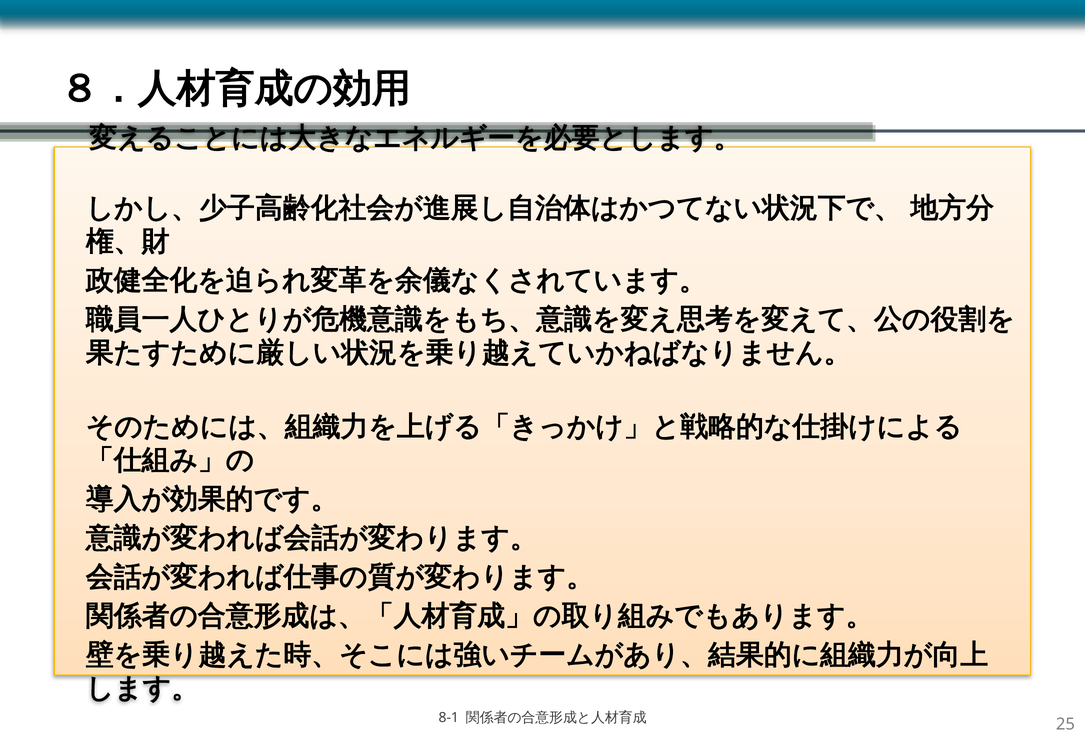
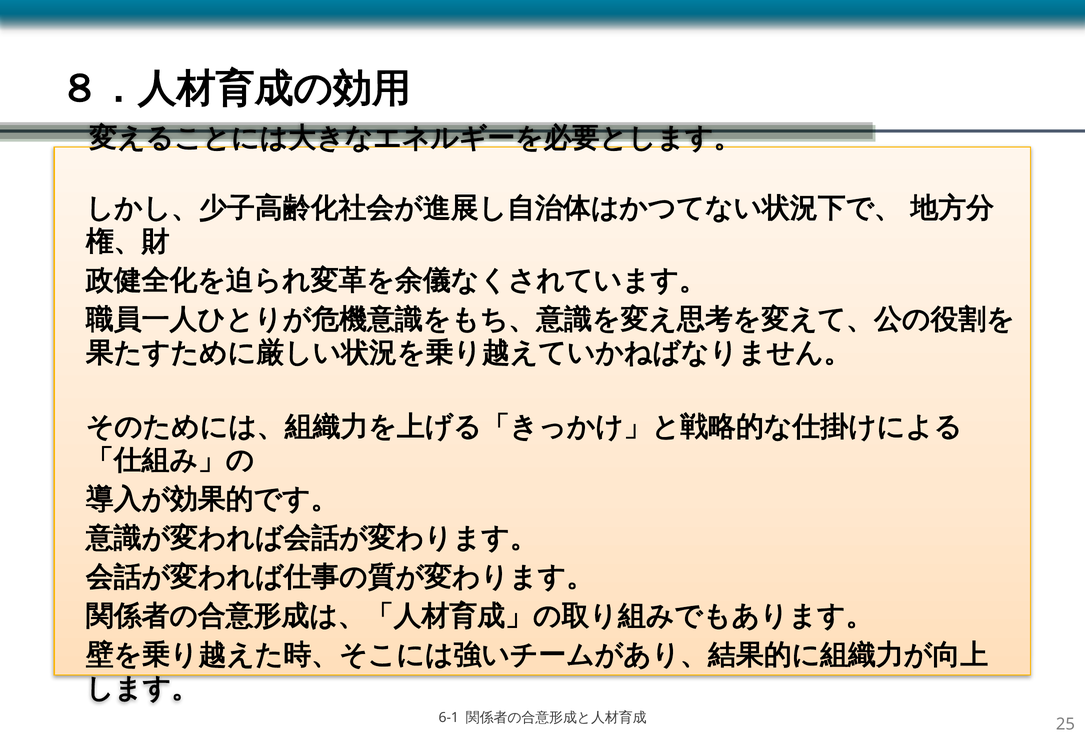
8-1: 8-1 -> 6-1 (449, 718)
